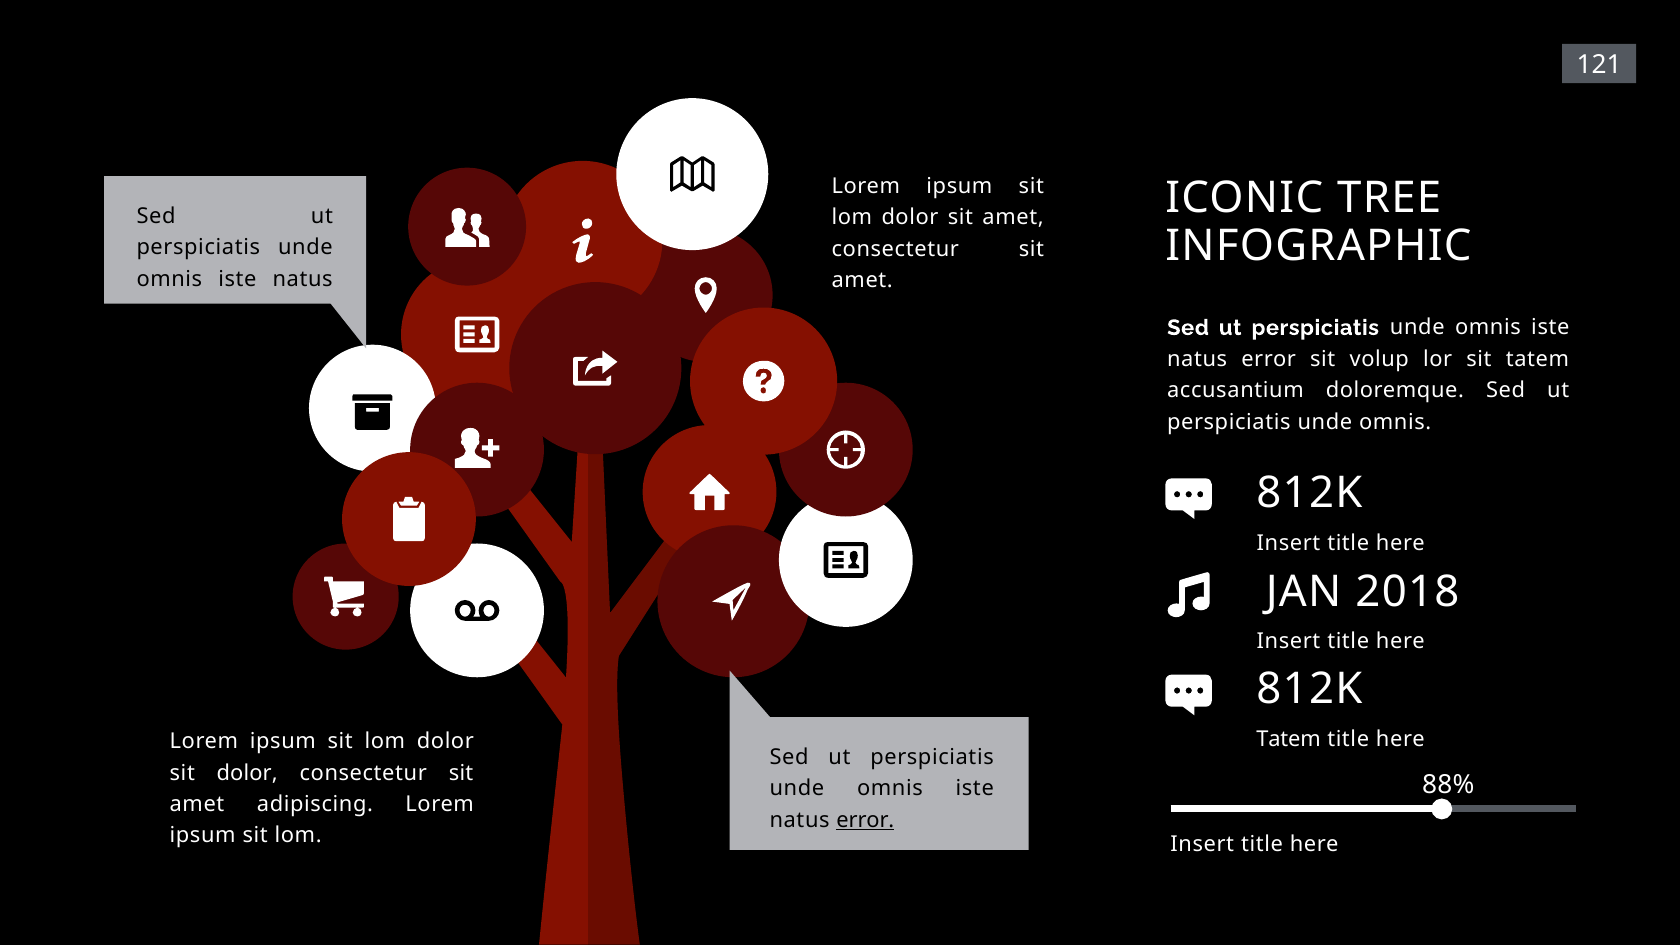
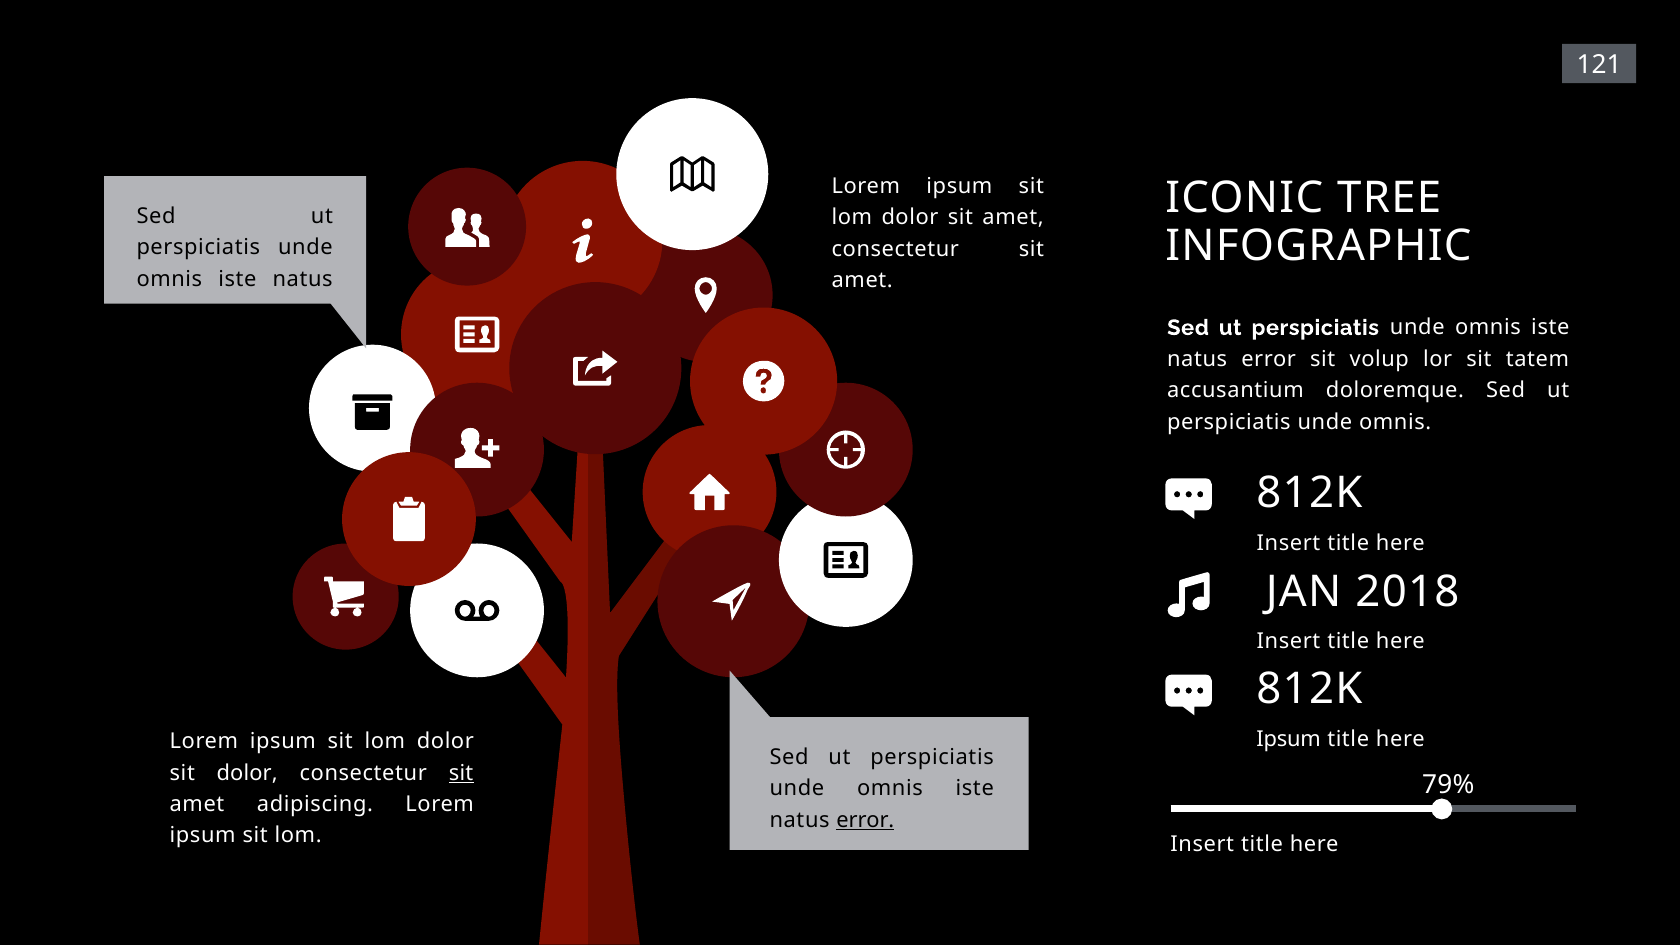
Tatem: Tatem -> Ipsum (1289, 739)
sit underline: none -> present (461, 773)
88%: 88% -> 79% (1448, 785)
